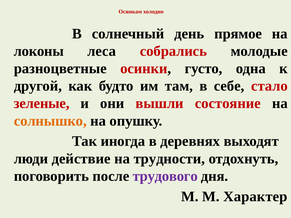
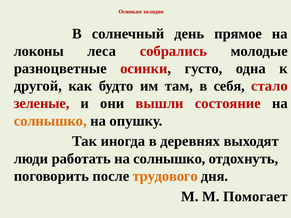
себе: себе -> себя (229, 86)
действие: действие -> работать (81, 159)
трудности: трудности -> солнышко (169, 159)
трудового colour: purple -> orange (165, 176)
Характер: Характер -> Помогает (255, 197)
